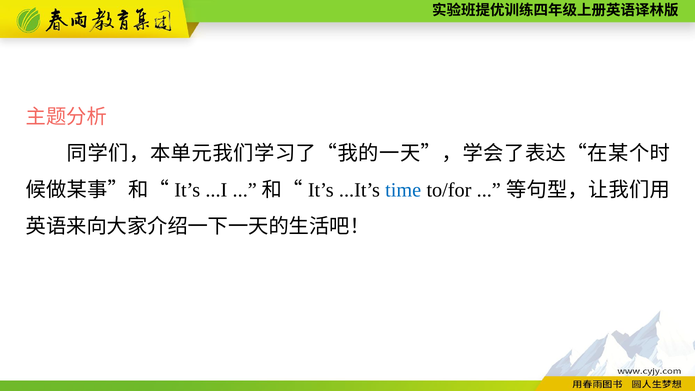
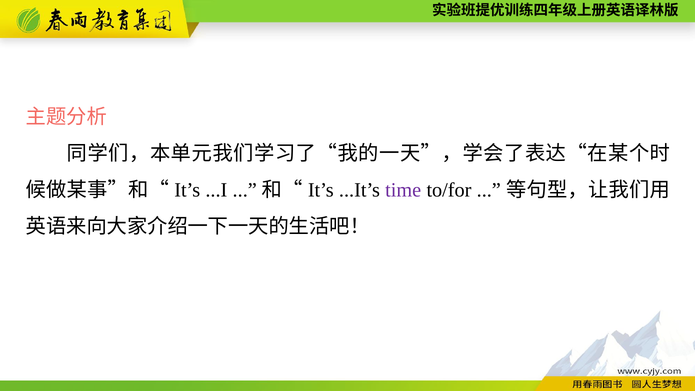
time colour: blue -> purple (403, 190)
